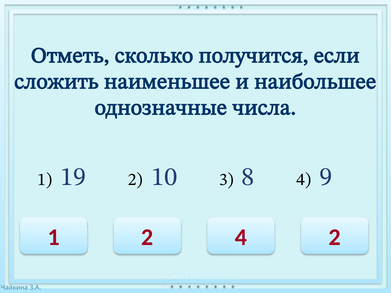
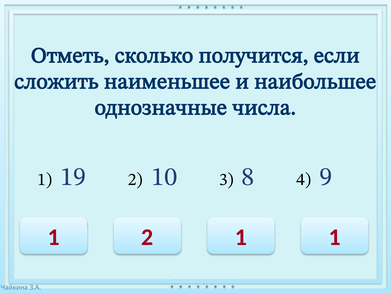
1 4: 4 -> 1 (241, 237)
2 2: 2 -> 1 (335, 237)
